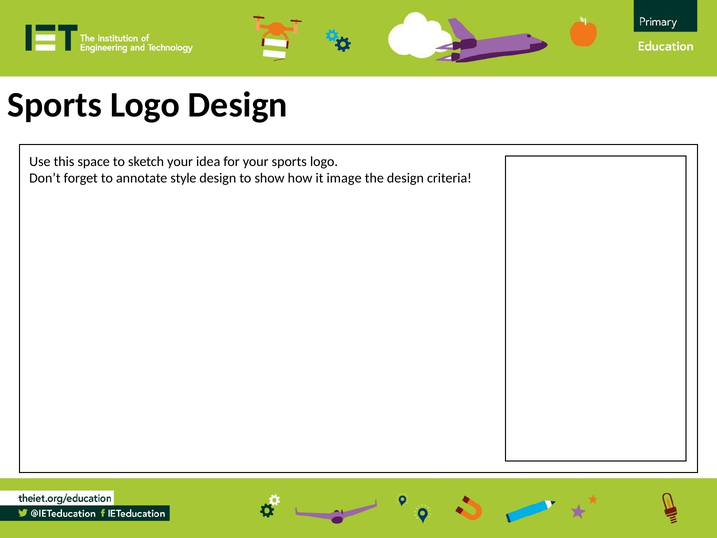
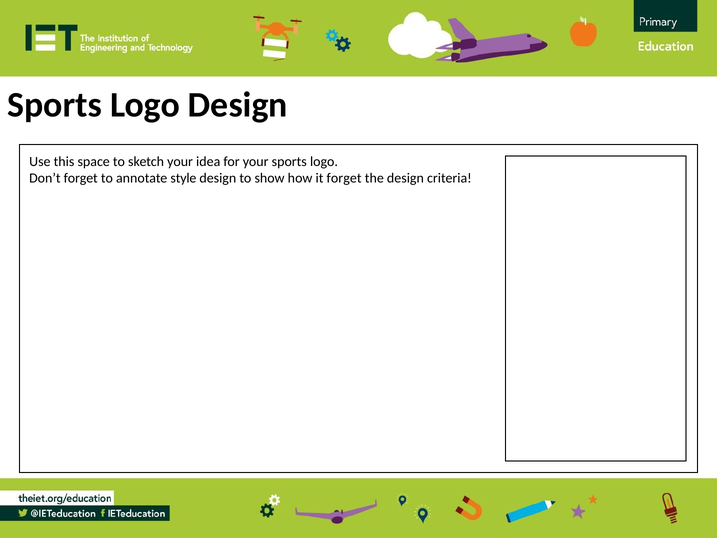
it image: image -> forget (344, 178)
